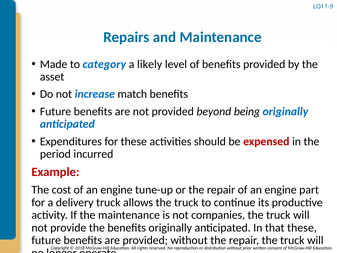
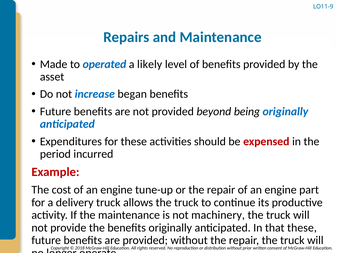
category: category -> operated (104, 64)
match: match -> began (132, 94)
companies: companies -> machinery (218, 215)
